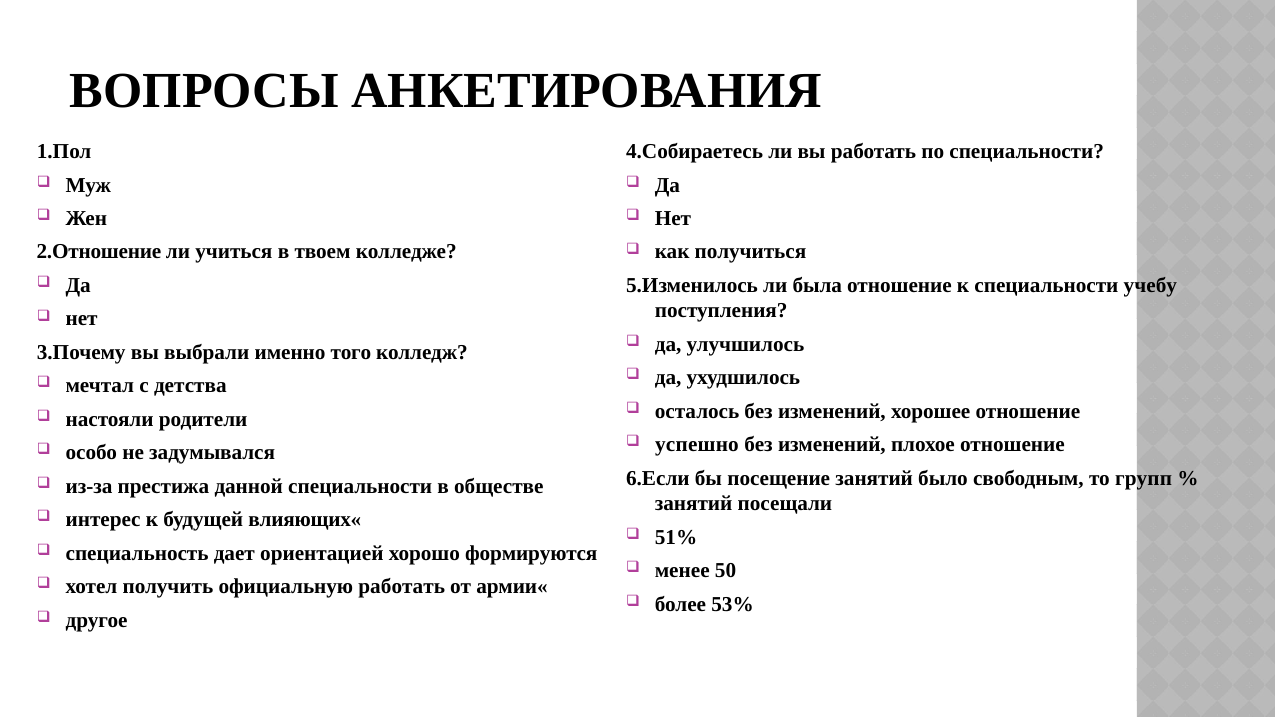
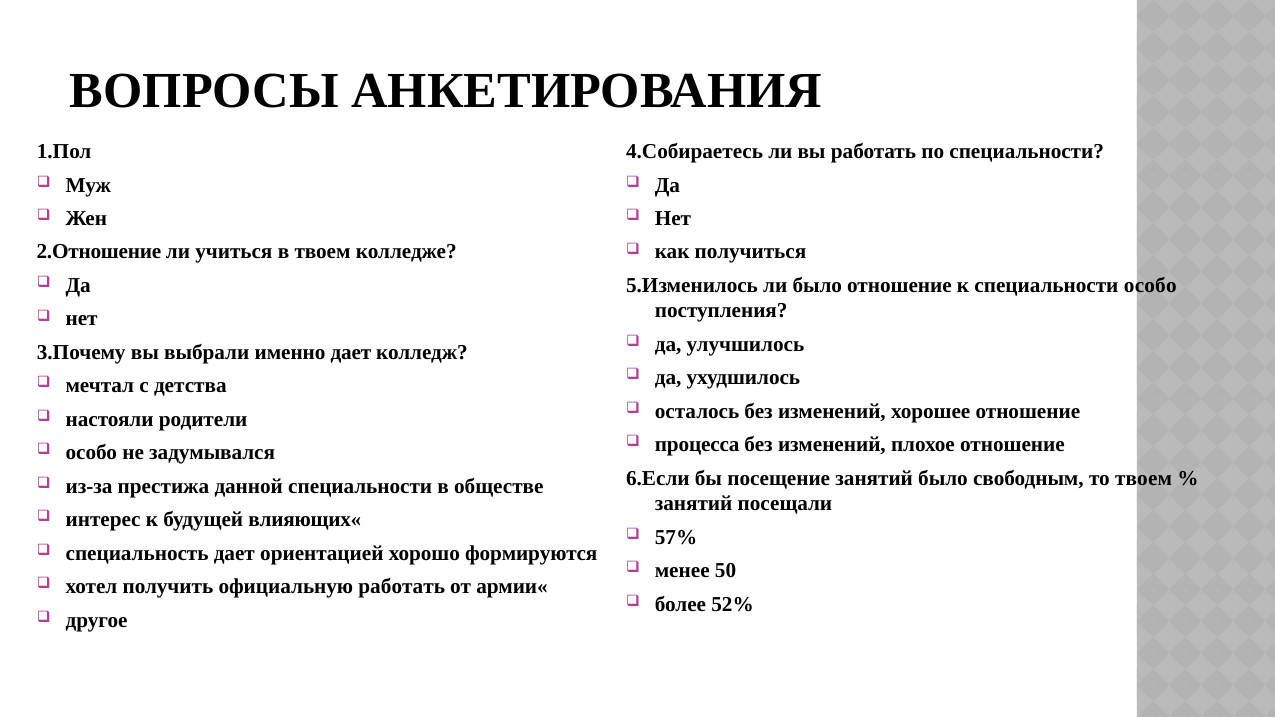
ли была: была -> было (817, 285)
специальности учебу: учебу -> особо (1150, 285)
именно того: того -> дает (351, 352)
успешно: успешно -> процесса (697, 445)
то групп: групп -> твоем (1144, 478)
51%: 51% -> 57% (676, 537)
53%: 53% -> 52% (733, 604)
